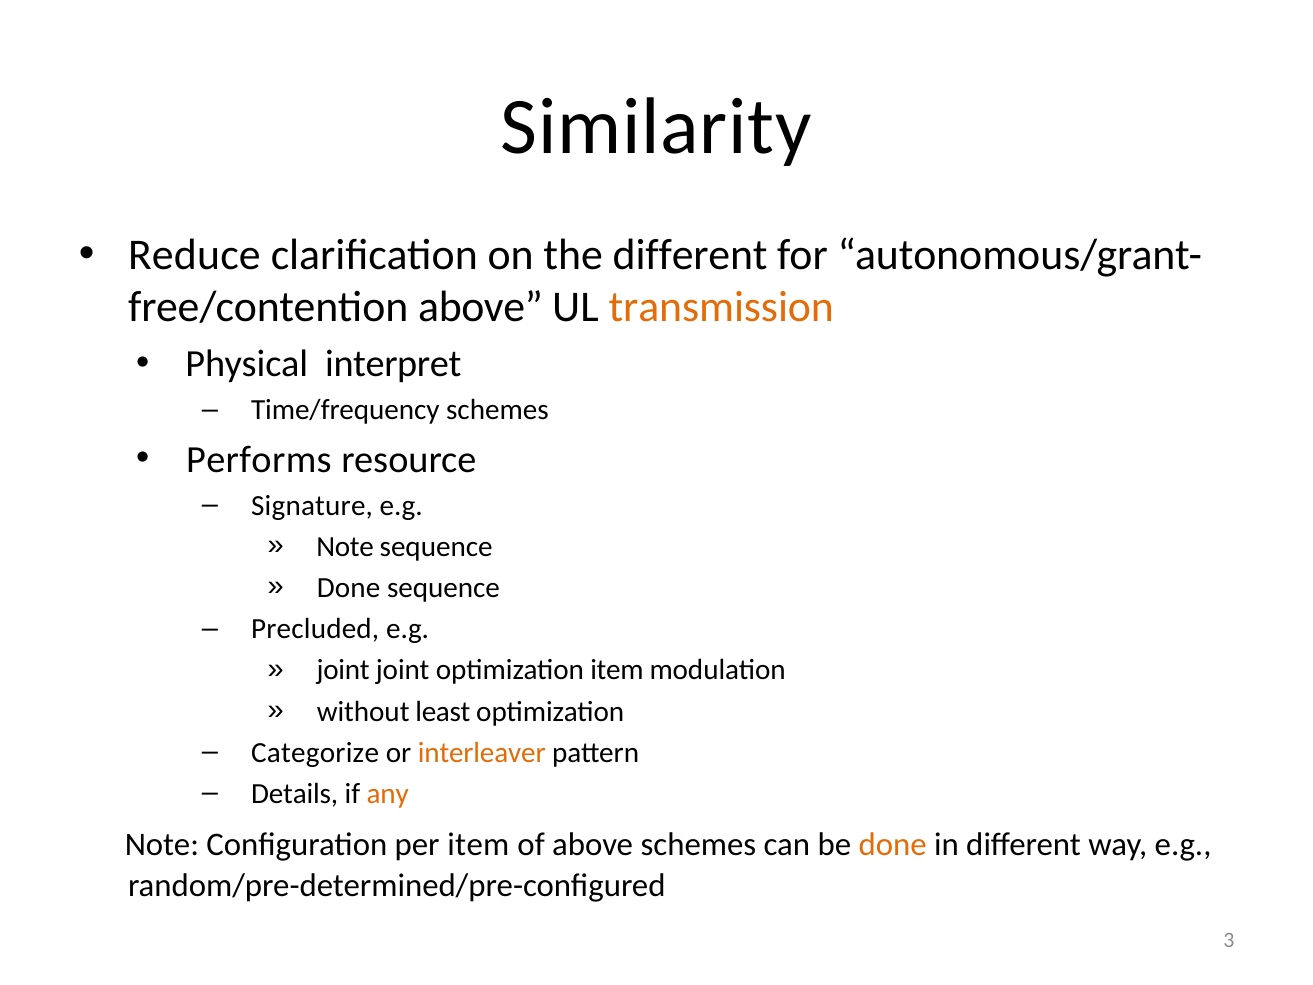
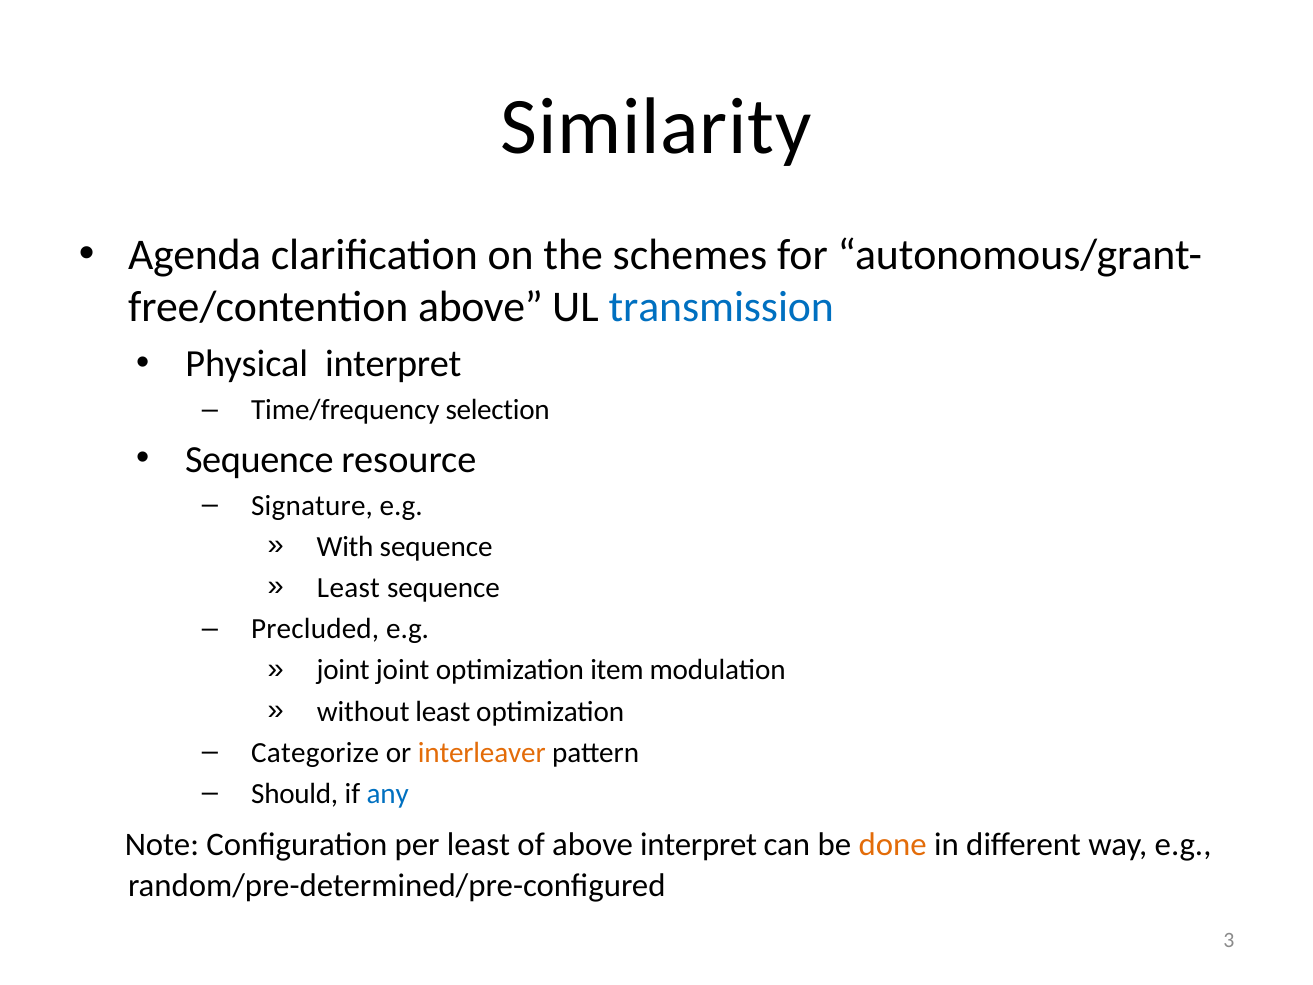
Reduce: Reduce -> Agenda (195, 255)
the different: different -> schemes (690, 255)
transmission colour: orange -> blue (721, 307)
Time/frequency schemes: schemes -> selection (498, 410)
Performs: Performs -> Sequence (259, 459)
Note: Note -> With (345, 546)
Done: Done -> Least (348, 588)
Details: Details -> Should (295, 794)
any colour: orange -> blue (388, 794)
per item: item -> least (479, 845)
above schemes: schemes -> interpret (699, 845)
